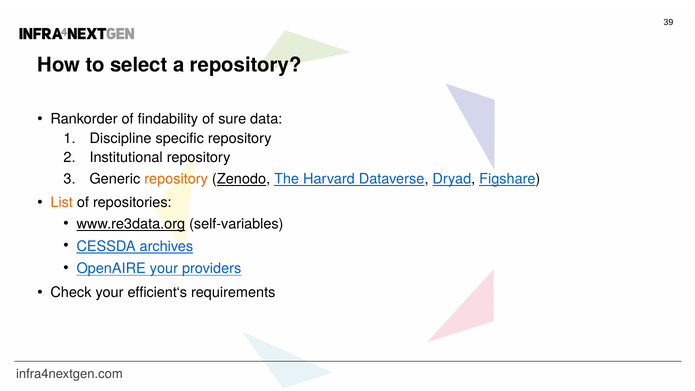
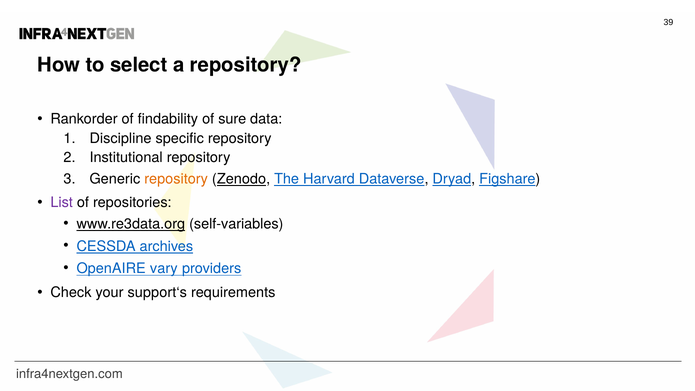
List colour: orange -> purple (62, 203)
OpenAIRE your: your -> vary (164, 269)
efficient‘s: efficient‘s -> support‘s (157, 292)
